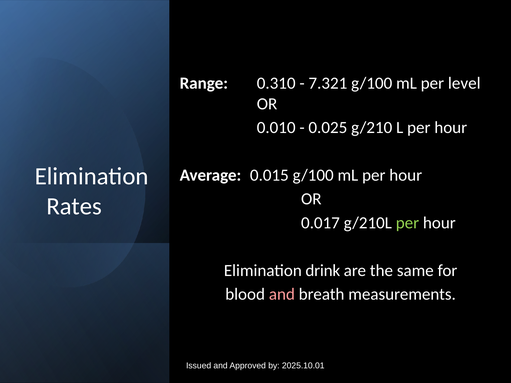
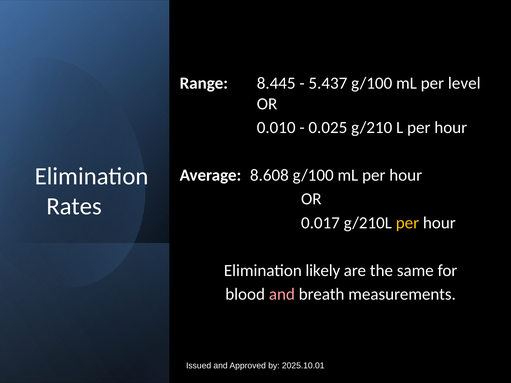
0.310: 0.310 -> 8.445 (276, 83)
7.321: 7.321 -> 5.437 (328, 83)
0.015: 0.015 -> 8.608 (269, 175)
per colour: light green -> yellow (407, 223)
drink: drink -> likely (323, 271)
